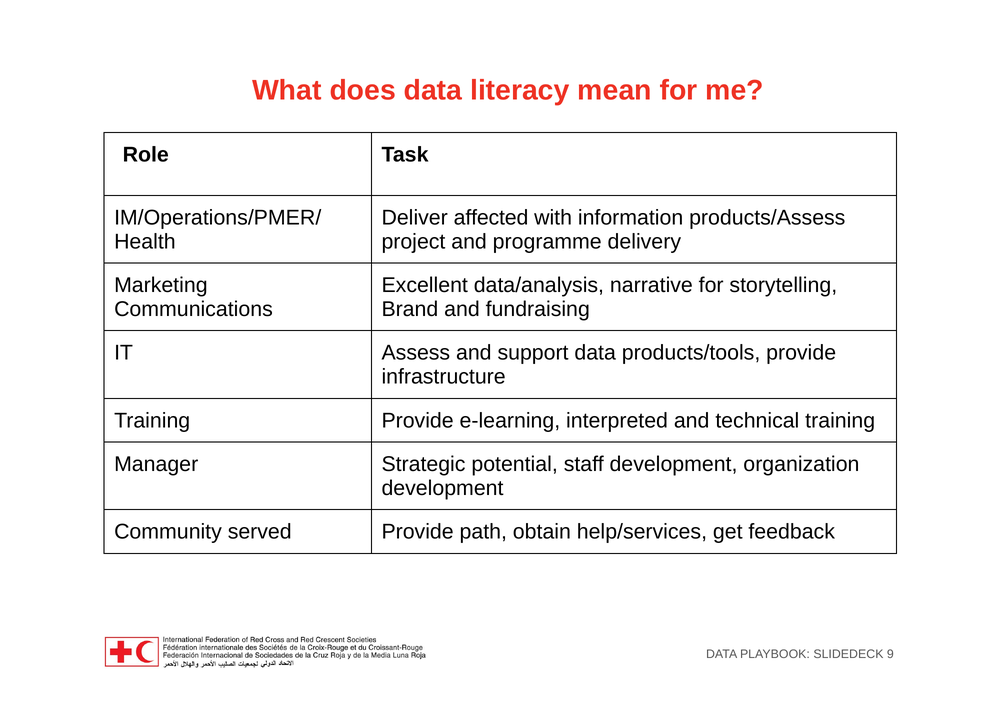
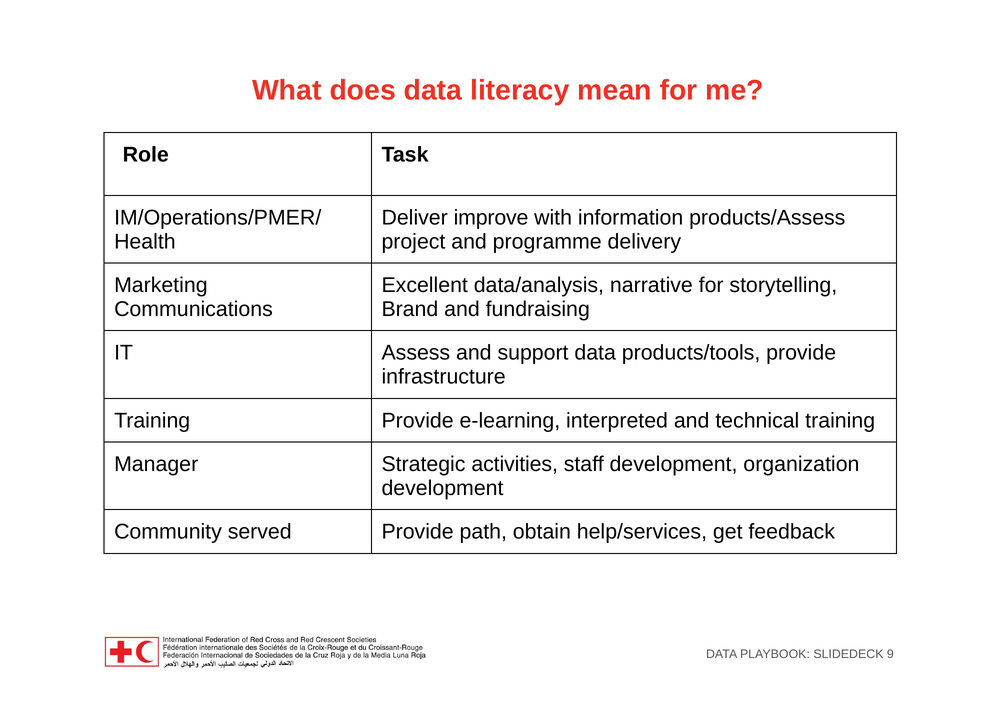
affected: affected -> improve (491, 218)
potential: potential -> activities (515, 465)
